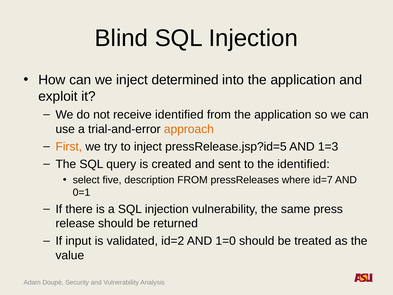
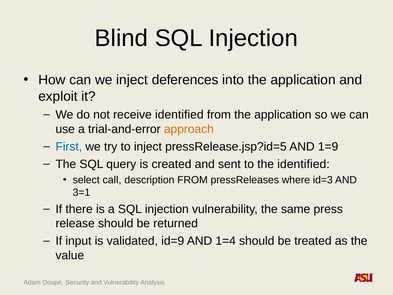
determined: determined -> deferences (185, 80)
First colour: orange -> blue (69, 146)
1=3: 1=3 -> 1=9 (328, 146)
five: five -> call (112, 180)
id=7: id=7 -> id=3 (323, 180)
0=1: 0=1 -> 3=1 (81, 192)
id=2: id=2 -> id=9 (173, 241)
1=0: 1=0 -> 1=4 (226, 241)
